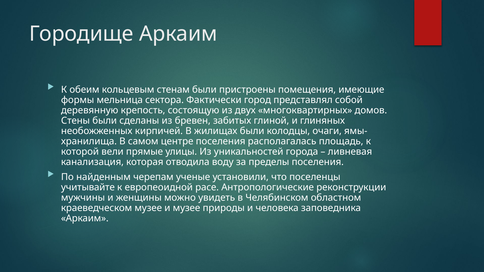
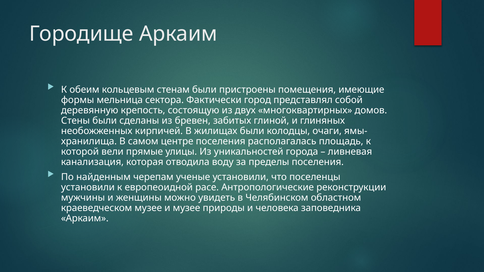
учитывайте: учитывайте -> установили (88, 187)
